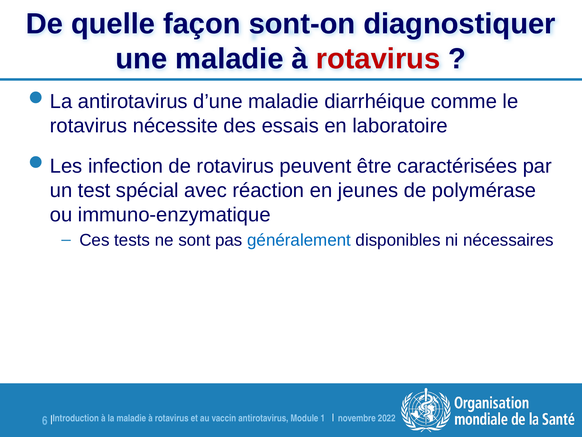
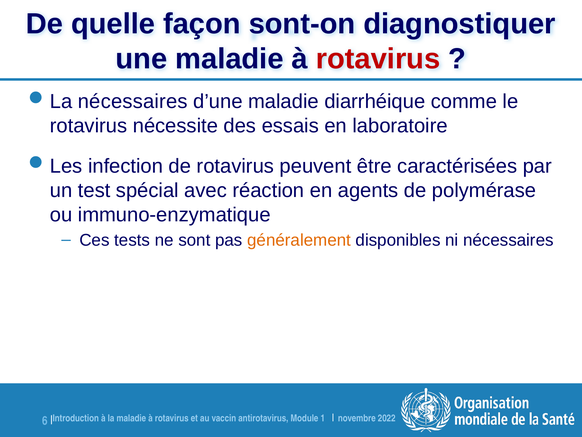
antirotavirus: antirotavirus -> nécessaires (133, 101)
jeunes: jeunes -> agents (368, 190)
généralement colour: blue -> orange (299, 240)
